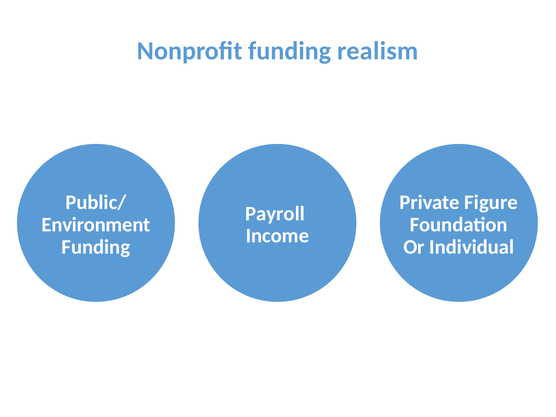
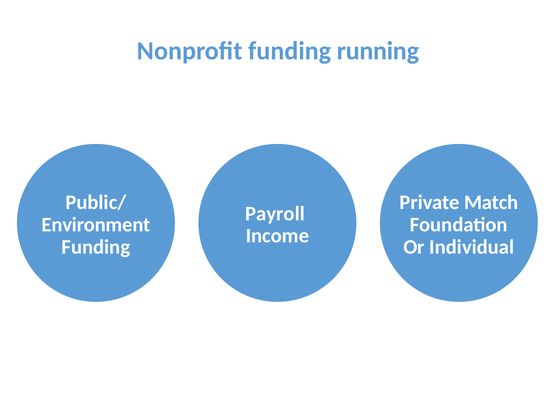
realism: realism -> running (378, 51)
Figure: Figure -> Match (491, 202)
